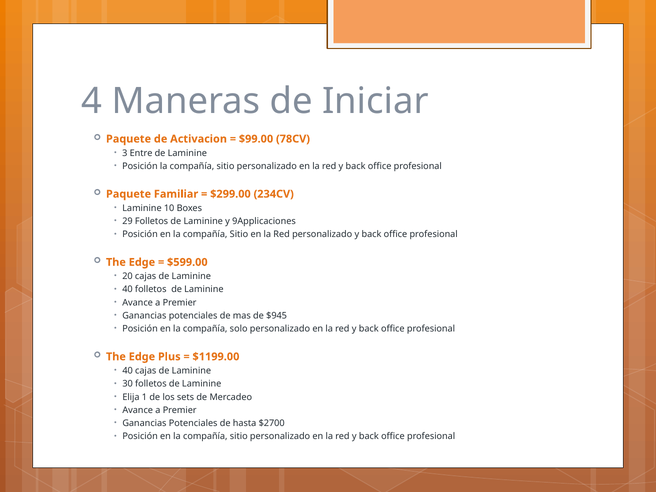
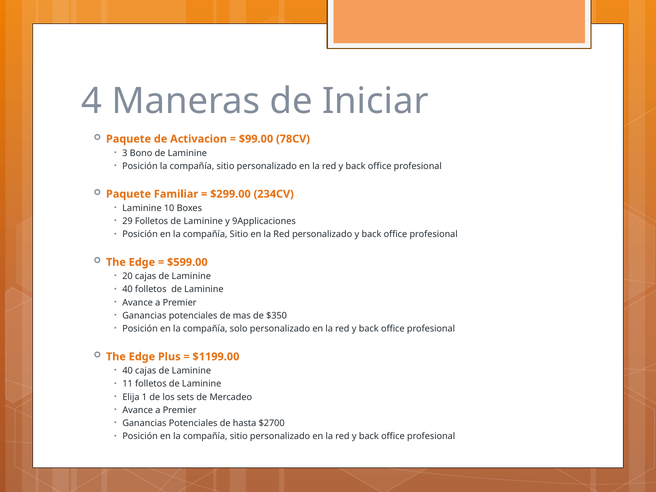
Entre: Entre -> Bono (141, 153)
$945: $945 -> $350 (277, 316)
30: 30 -> 11 (128, 384)
